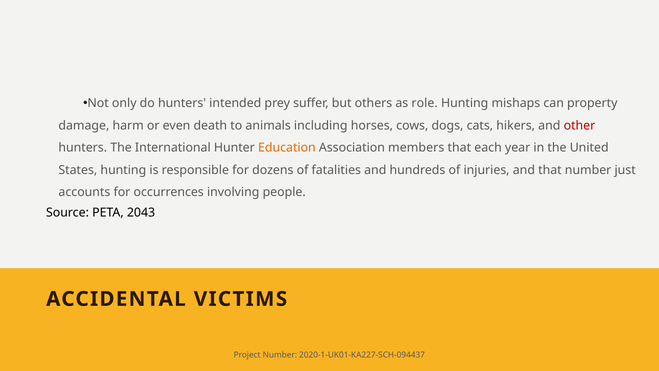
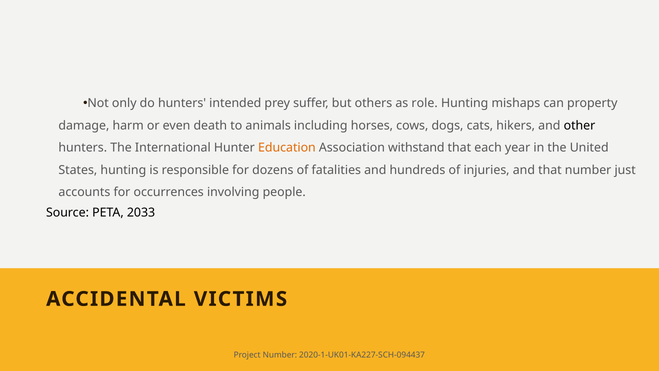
other colour: red -> black (579, 125)
members: members -> withstand (416, 148)
2043: 2043 -> 2033 (141, 213)
